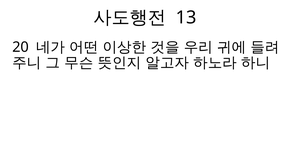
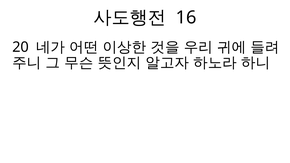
13: 13 -> 16 (186, 17)
